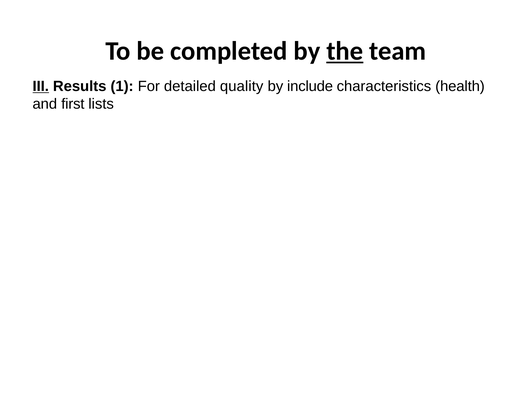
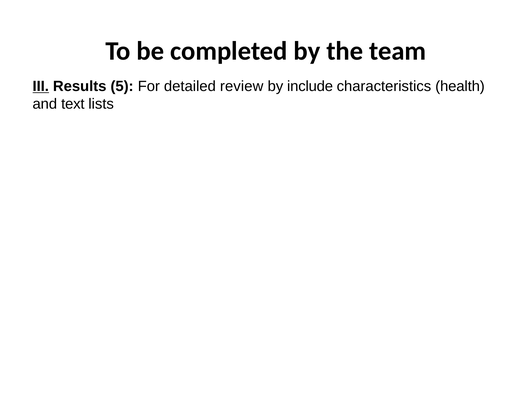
the underline: present -> none (345, 51)
1: 1 -> 5 (122, 86)
quality: quality -> review (242, 86)
first: first -> text (73, 104)
